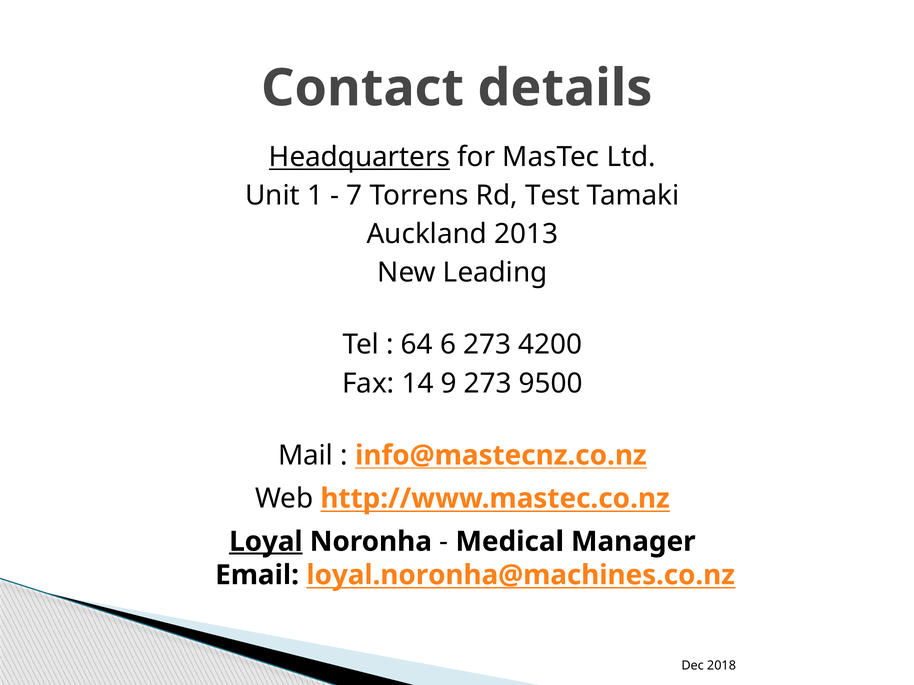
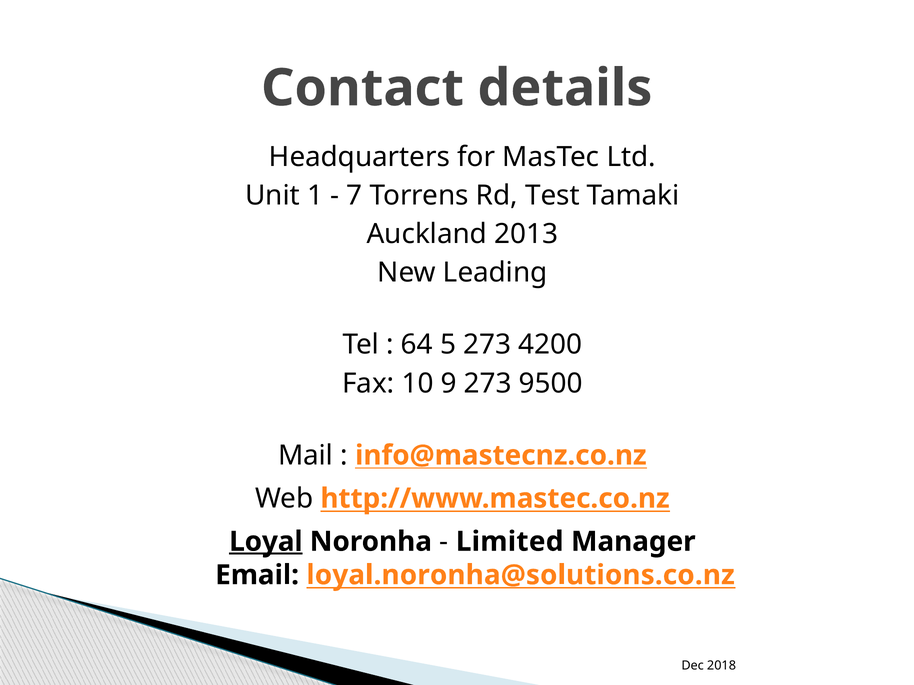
Headquarters underline: present -> none (359, 157)
6: 6 -> 5 (448, 345)
14: 14 -> 10 (418, 384)
Medical: Medical -> Limited (510, 542)
loyal.noronha@machines.co.nz: loyal.noronha@machines.co.nz -> loyal.noronha@solutions.co.nz (521, 575)
